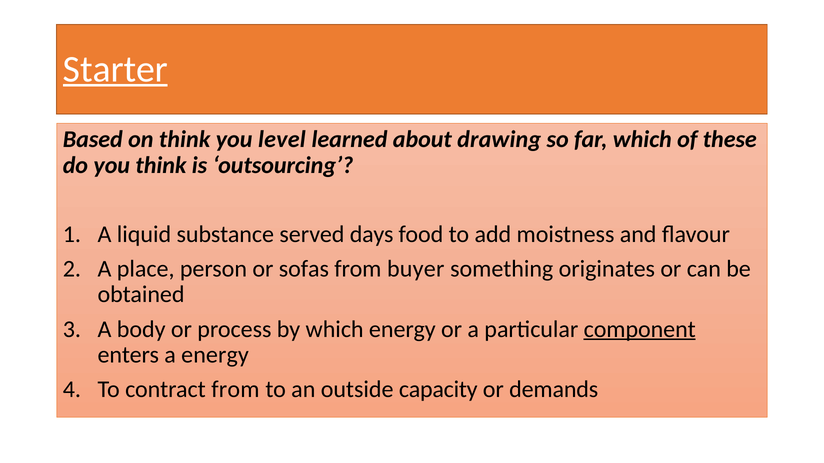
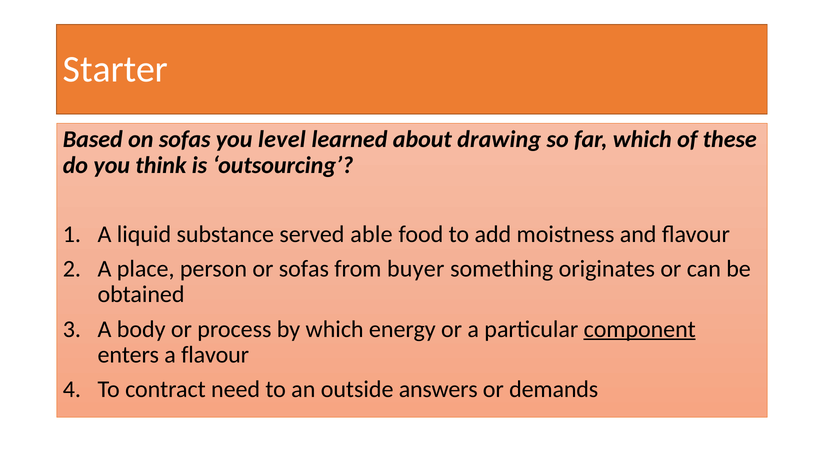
Starter underline: present -> none (115, 69)
on think: think -> sofas (185, 139)
days: days -> able (371, 234)
a energy: energy -> flavour (215, 355)
contract from: from -> need (236, 390)
capacity: capacity -> answers (438, 390)
